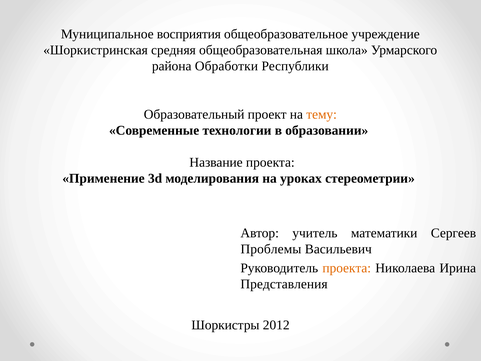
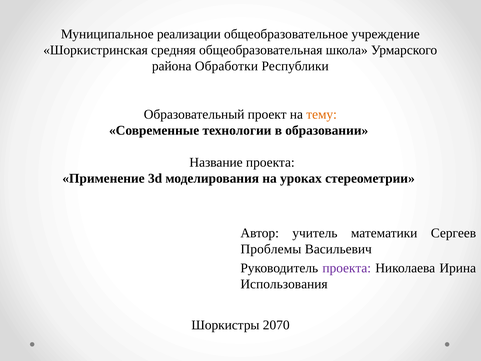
восприятия: восприятия -> реализации (189, 34)
проекта colour: orange -> purple (347, 268)
Представления: Представления -> Использования (284, 284)
2012: 2012 -> 2070 (276, 325)
